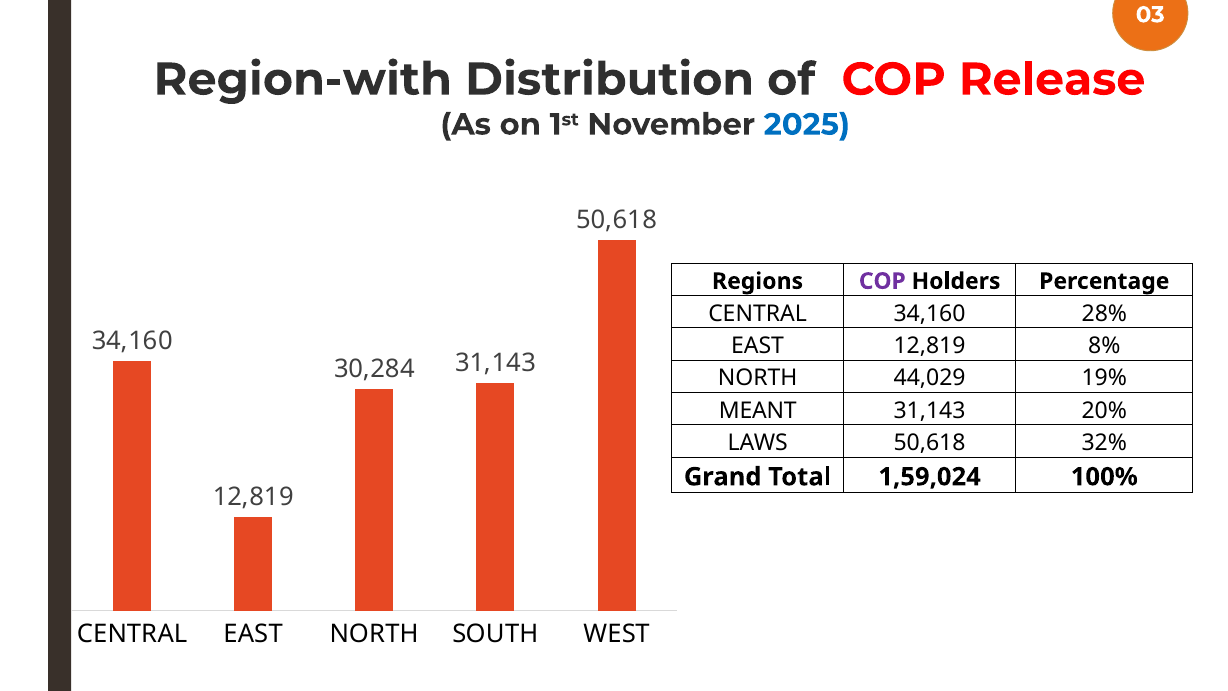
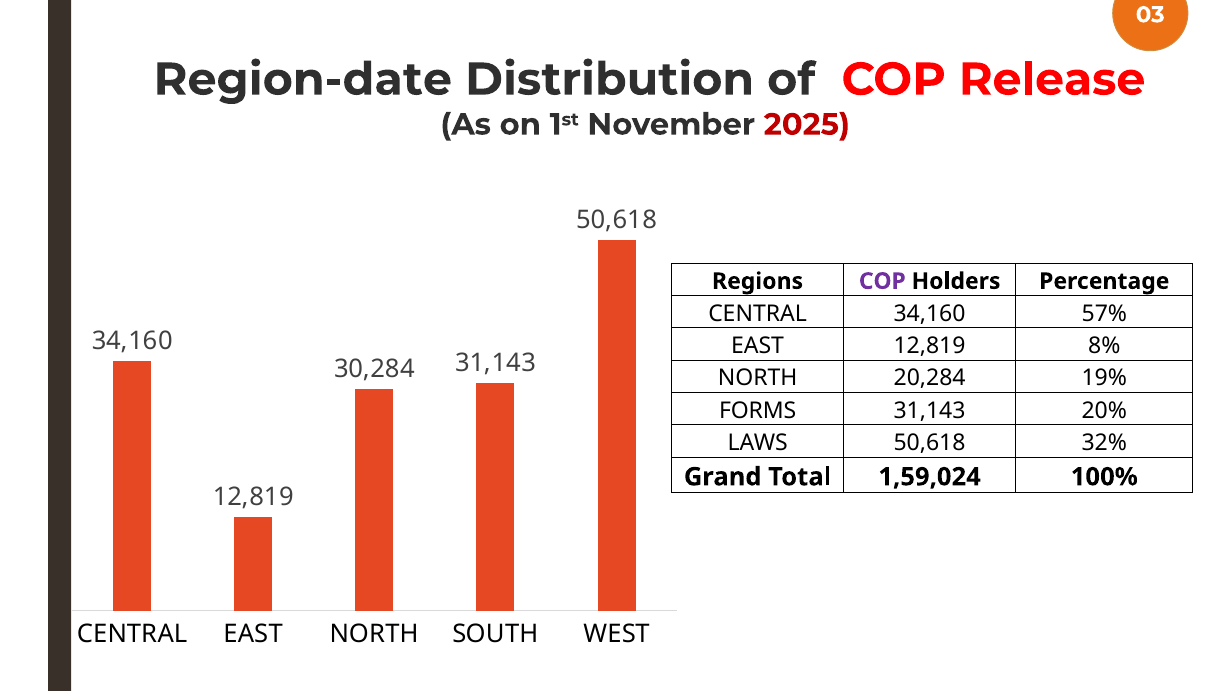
Region-with: Region-with -> Region-date (303, 79)
2025 colour: blue -> red (807, 124)
28%: 28% -> 57% (1104, 313)
44,029: 44,029 -> 20,284 (930, 378)
MEANT: MEANT -> FORMS (758, 410)
